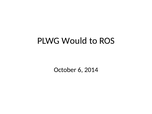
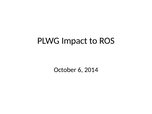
Would: Would -> Impact (74, 41)
